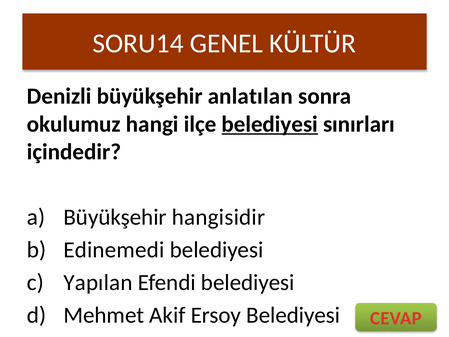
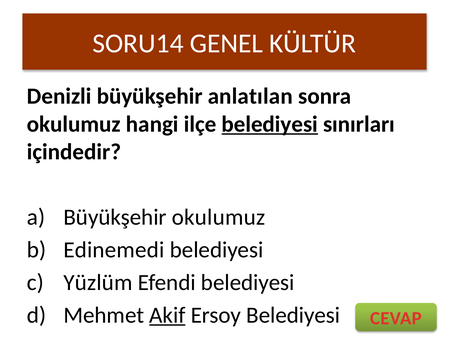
Büyükşehir hangisidir: hangisidir -> okulumuz (218, 217)
Yapılan: Yapılan -> Yüzlüm (98, 282)
Akif underline: none -> present (167, 315)
